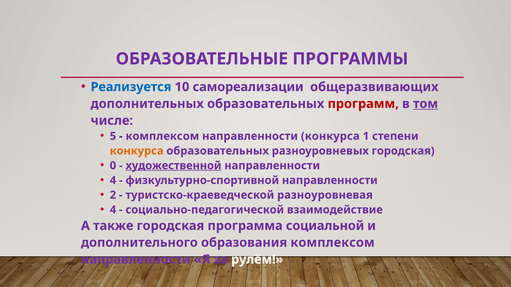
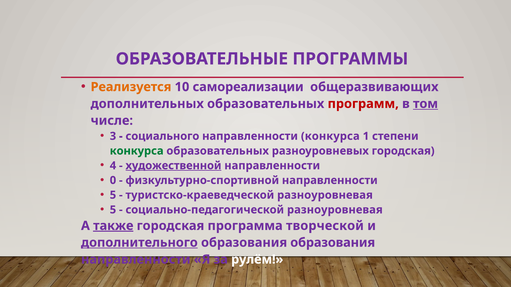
Реализуется colour: blue -> orange (131, 87)
5: 5 -> 3 (113, 136)
комплексом: комплексом -> социального (162, 136)
конкурса colour: orange -> green (137, 151)
0: 0 -> 4 (113, 166)
4: 4 -> 0 (113, 181)
2: 2 -> 5 (113, 195)
4: 4 -> 5 (113, 210)
социально-педагогической взаимодействие: взаимодействие -> разноуровневая (335, 210)
также underline: none -> present (113, 226)
социальной: социальной -> творческой (325, 226)
дополнительного underline: none -> present (139, 243)
образования комплексом: комплексом -> образования (333, 243)
